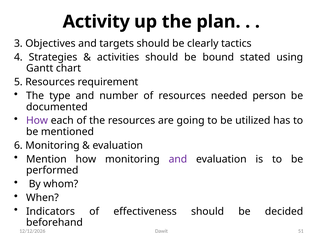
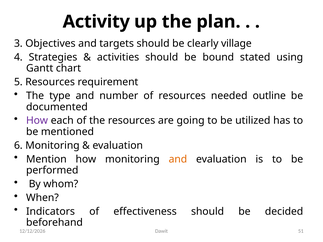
tactics: tactics -> village (236, 44)
person: person -> outline (269, 96)
and colour: purple -> orange (178, 159)
